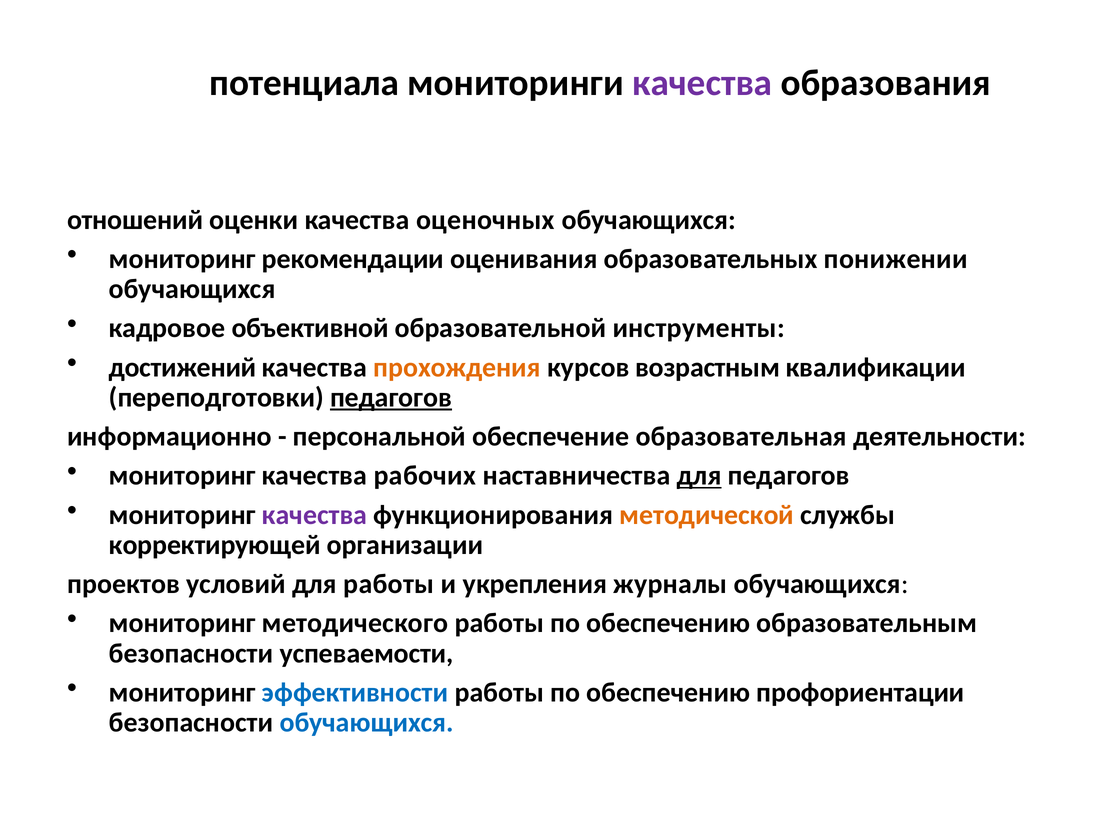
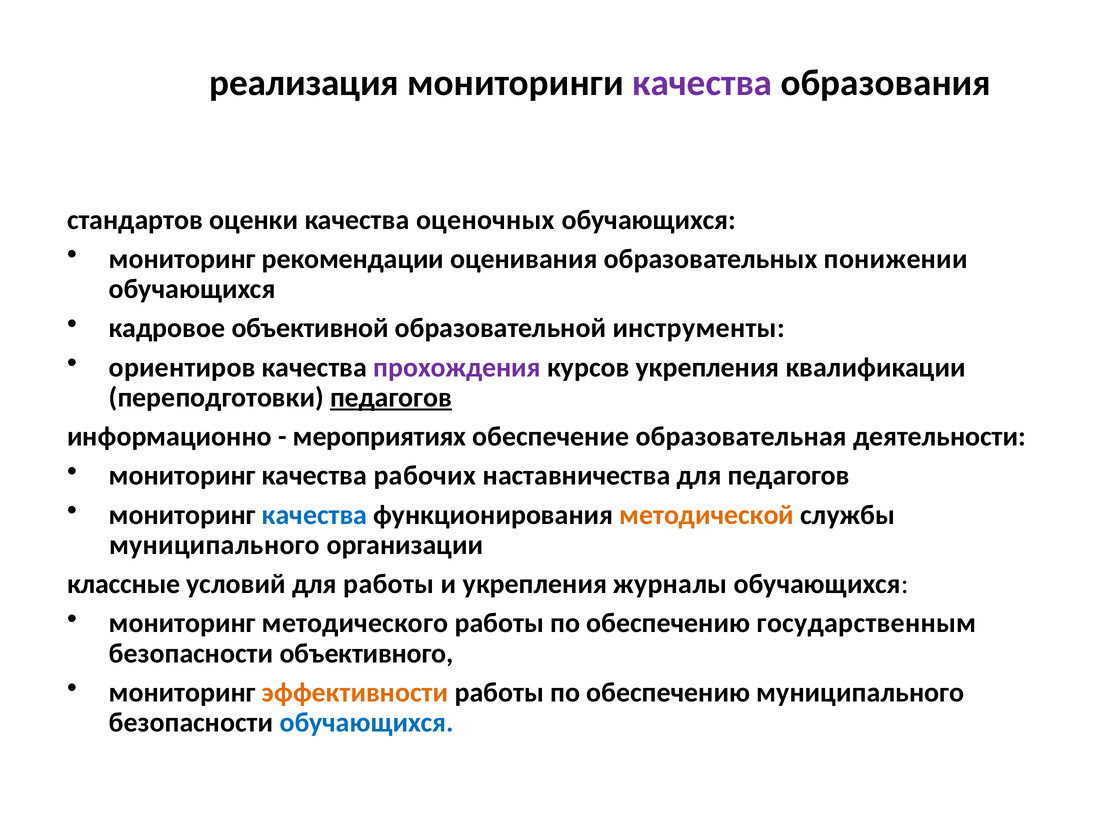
потенциала: потенциала -> реализация (304, 83)
отношений: отношений -> стандартов (135, 220)
достижений: достижений -> ориентиров (182, 367)
прохождения colour: orange -> purple (457, 367)
курсов возрастным: возрастным -> укрепления (708, 367)
персональной: персональной -> мероприятиях (380, 436)
для underline: present -> none (699, 476)
качества colour: purple -> blue (315, 515)
корректирующей: корректирующей -> муниципального (215, 545)
проектов: проектов -> классные (124, 584)
образовательным: образовательным -> государственным (867, 623)
успеваемости: успеваемости -> объективного (367, 653)
эффективности colour: blue -> orange (355, 692)
обеспечению профориентации: профориентации -> муниципального (860, 692)
